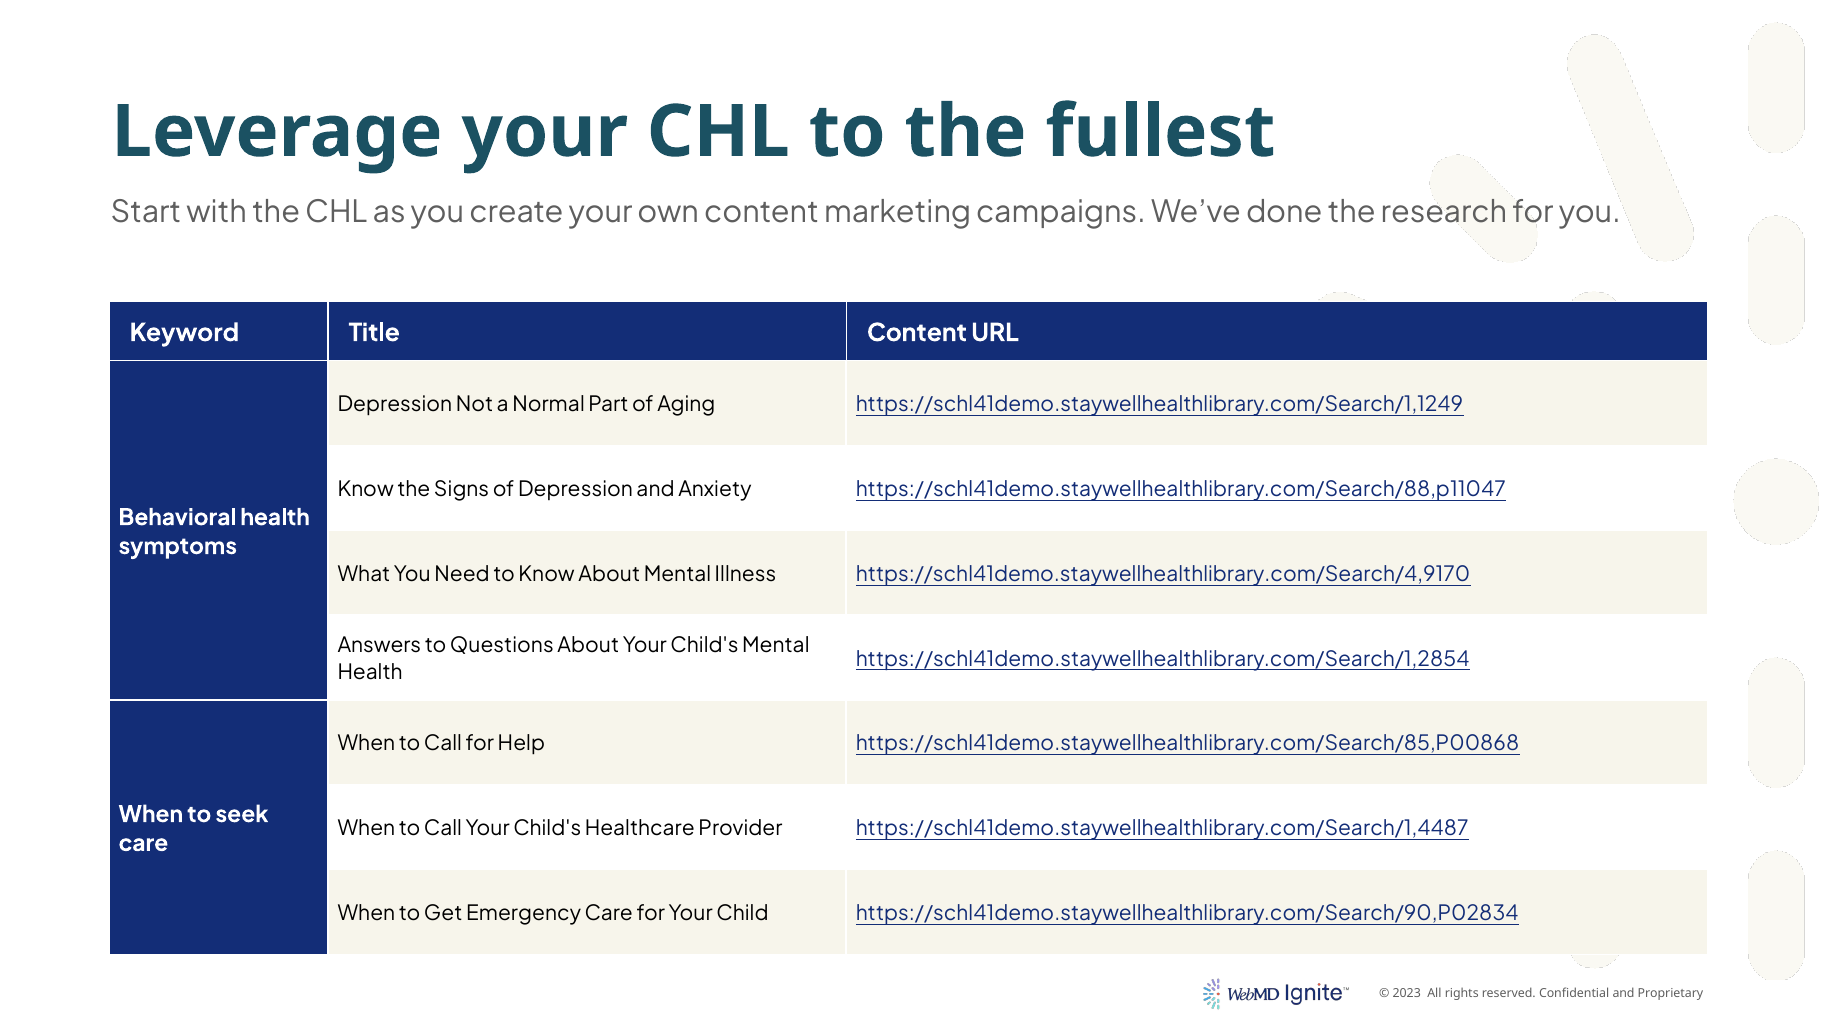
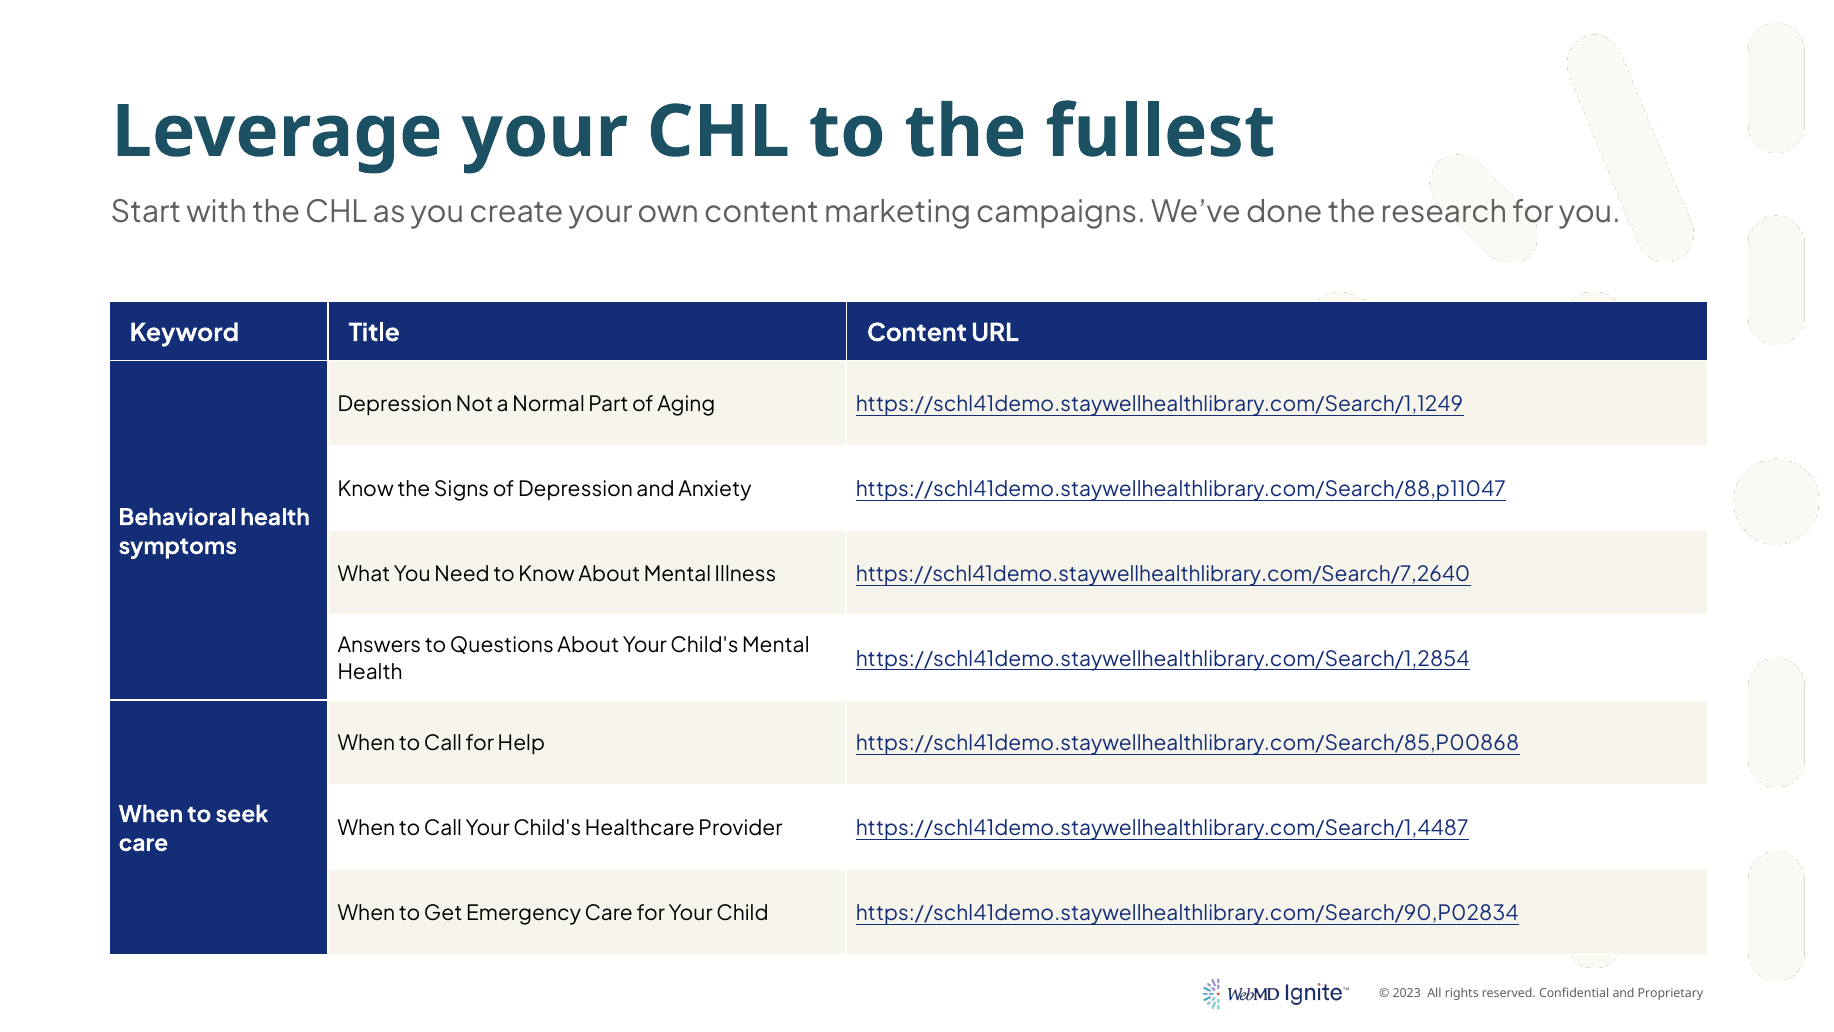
https://schl41demo.staywellhealthlibrary.com/Search/4,9170: https://schl41demo.staywellhealthlibrary.com/Search/4,9170 -> https://schl41demo.staywellhealthlibrary.com/Search/7,2640 (1163, 574)
